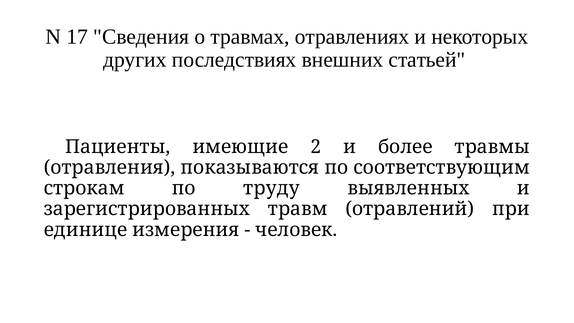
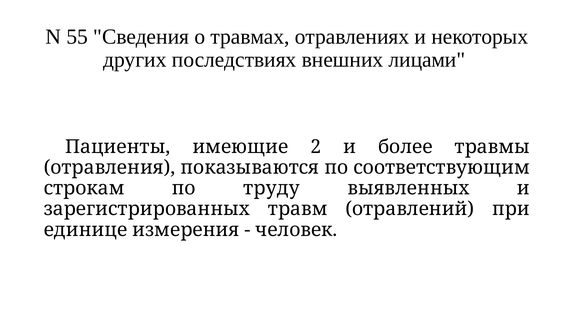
17: 17 -> 55 (77, 37)
статьей: статьей -> лицами (427, 60)
